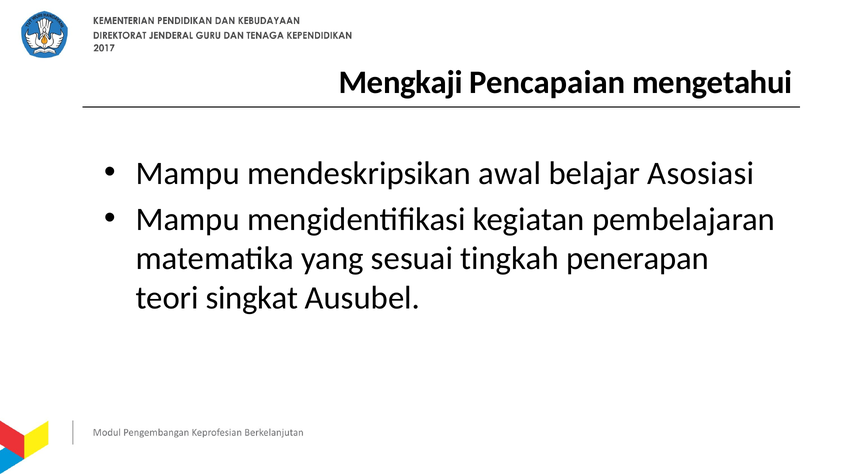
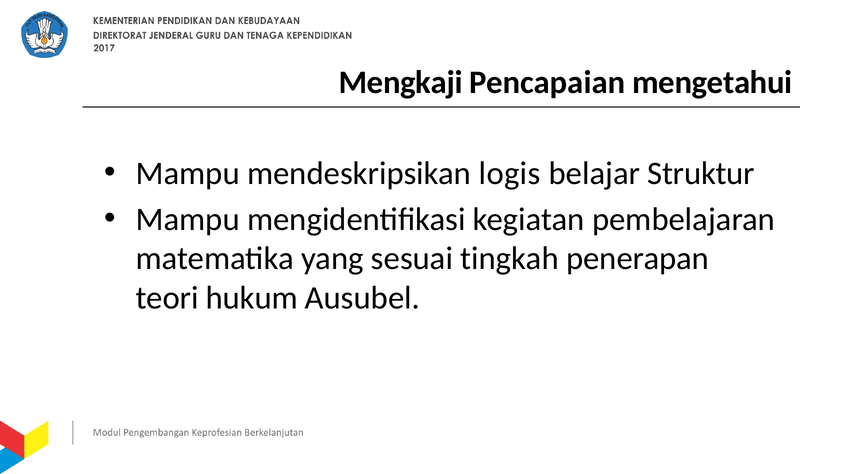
awal: awal -> logis (510, 173)
Asosiasi: Asosiasi -> Struktur (701, 173)
singkat: singkat -> hukum (252, 297)
